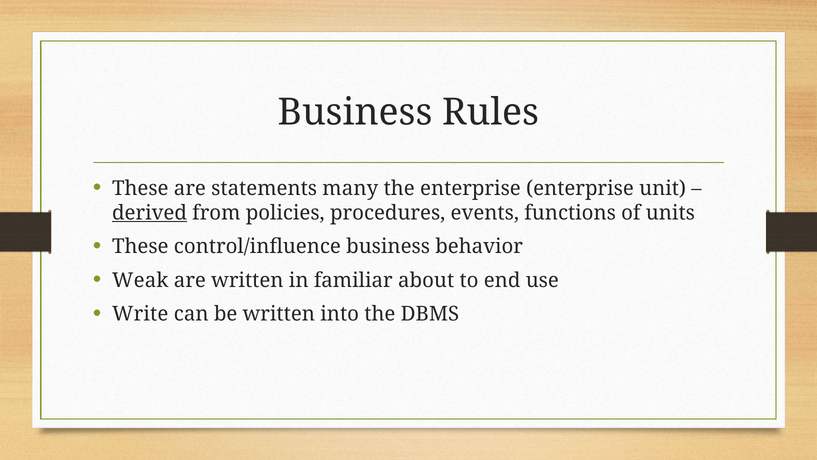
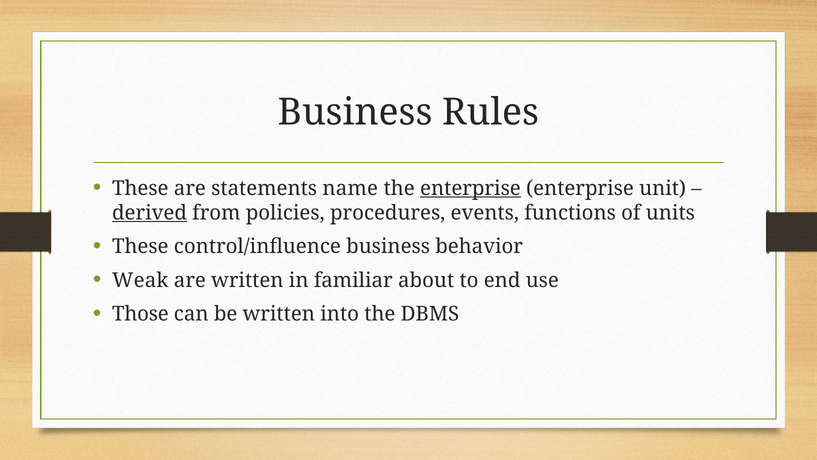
many: many -> name (350, 188)
enterprise underline: none -> present (470, 188)
Write: Write -> Those (140, 314)
